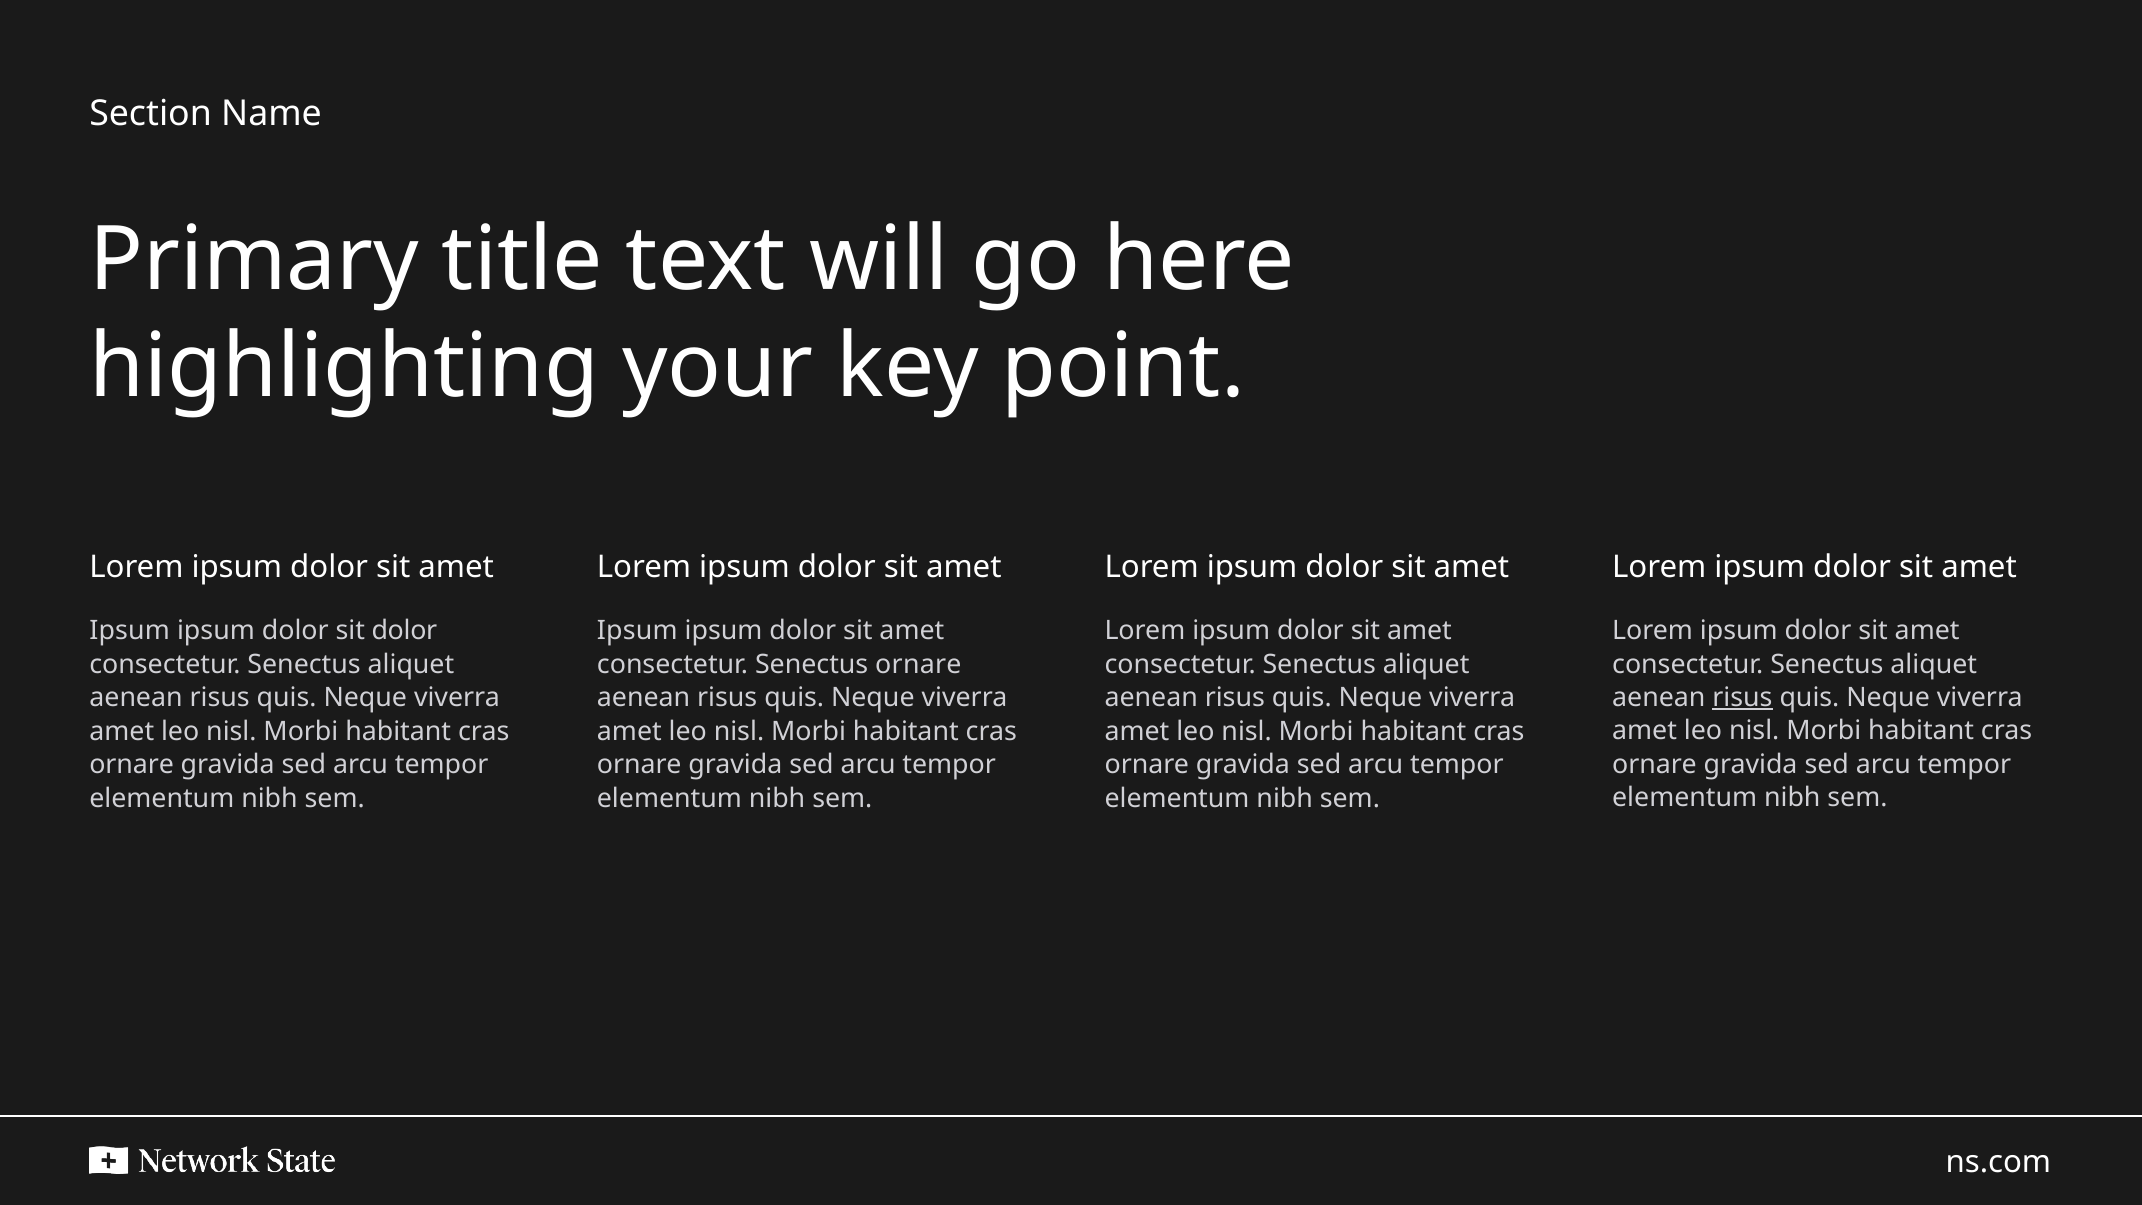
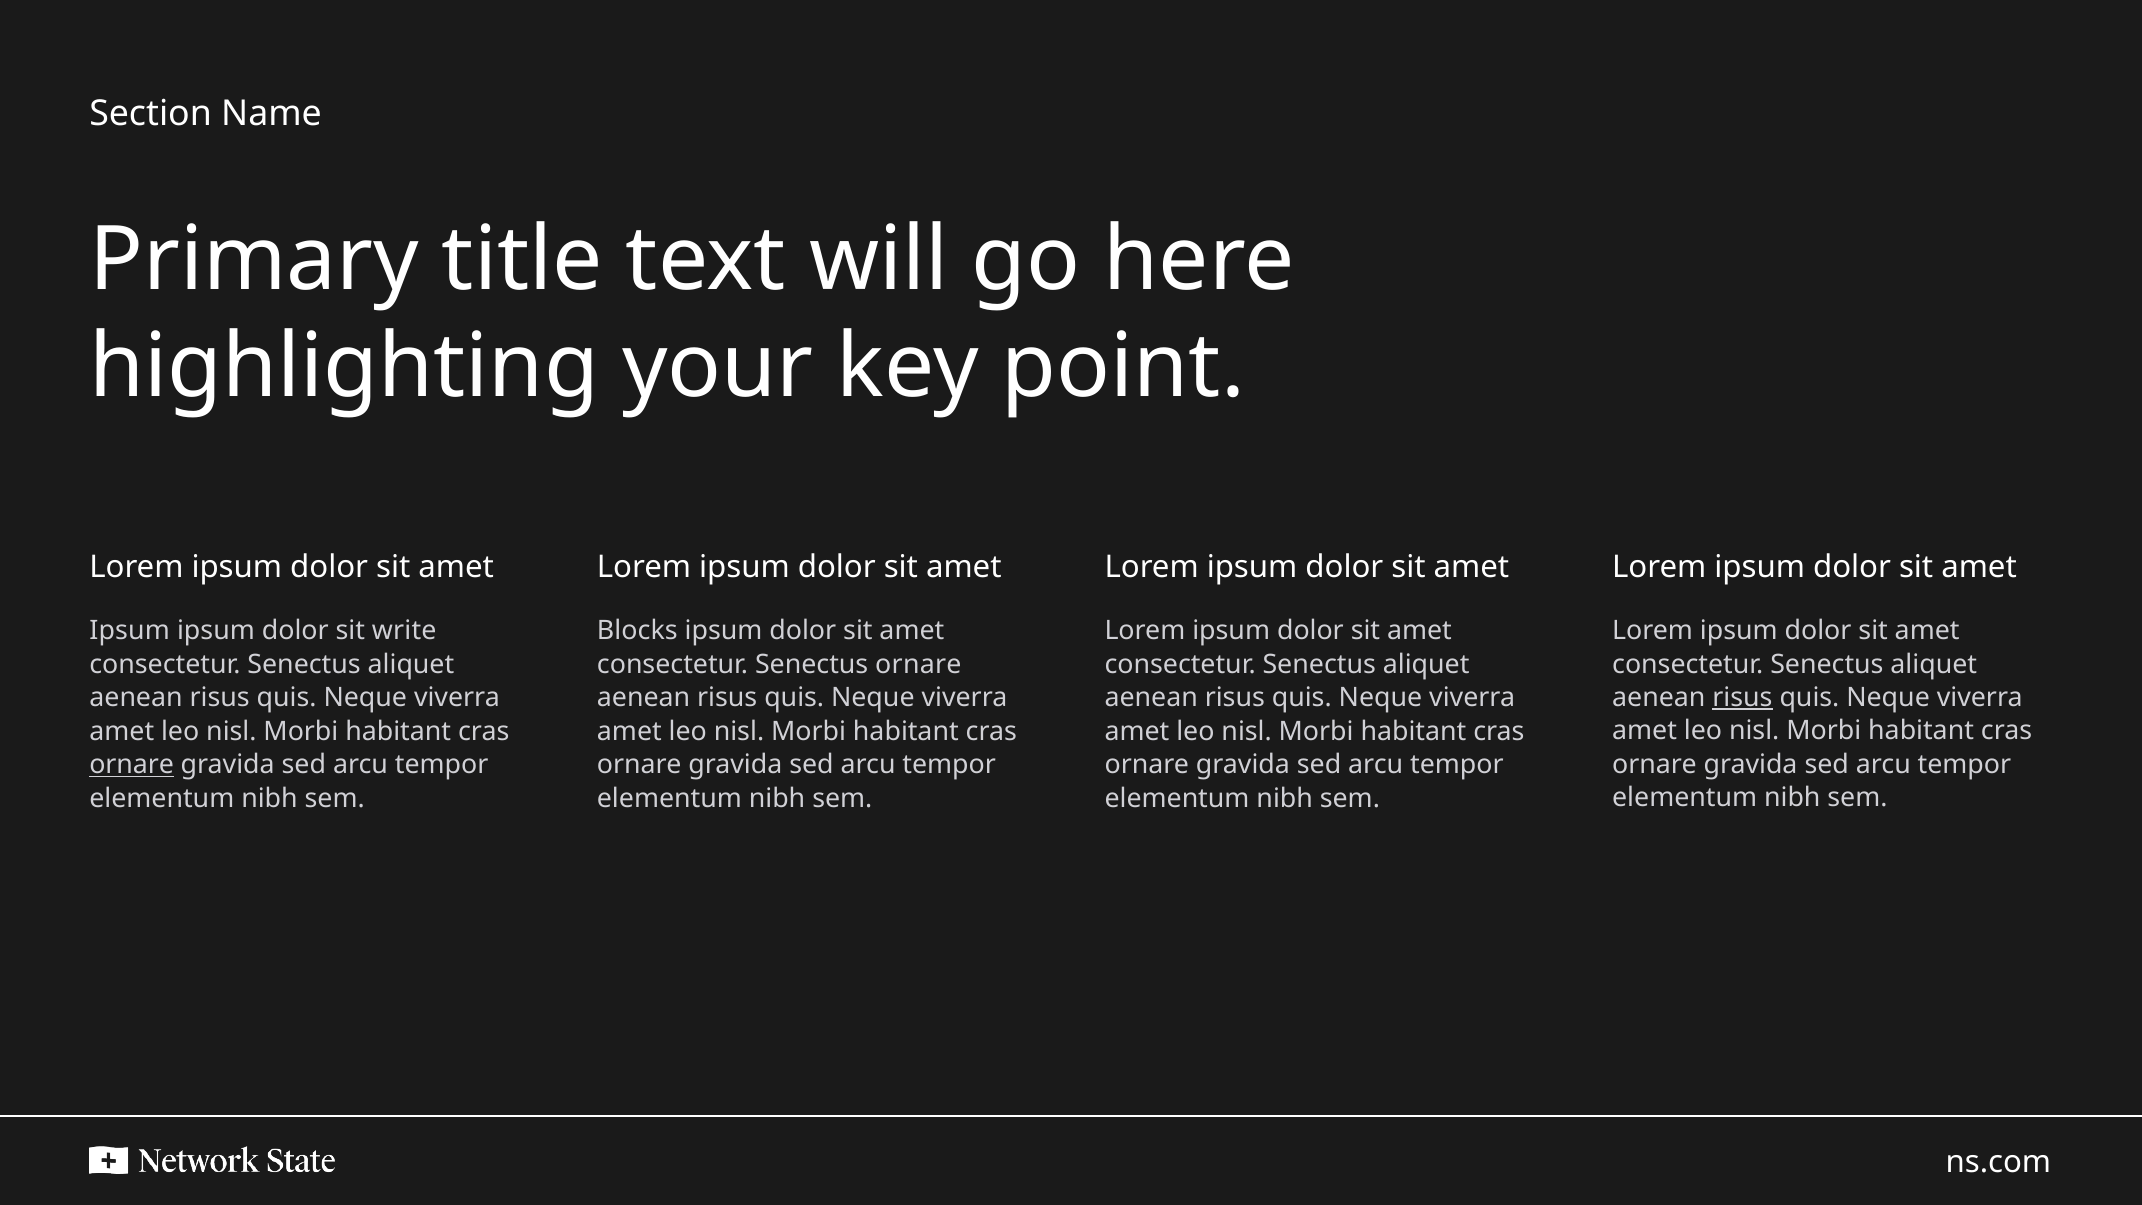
Ipsum: Ipsum -> Blocks (637, 631)
sit dolor: dolor -> write (404, 631)
ornare underline: none -> present (132, 765)
